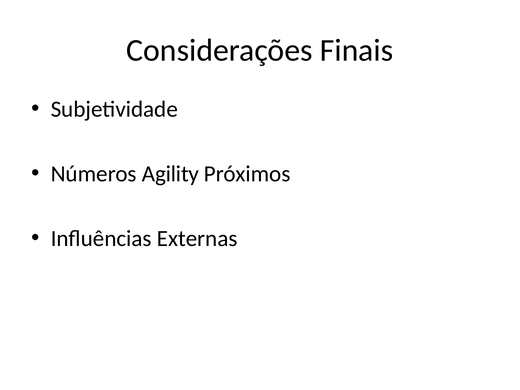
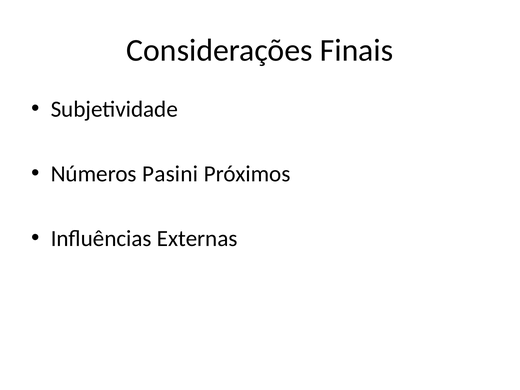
Agility: Agility -> Pasini (170, 174)
